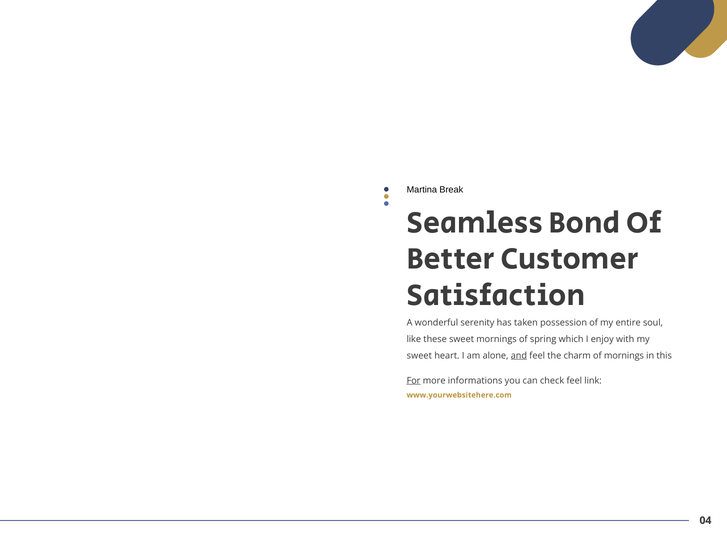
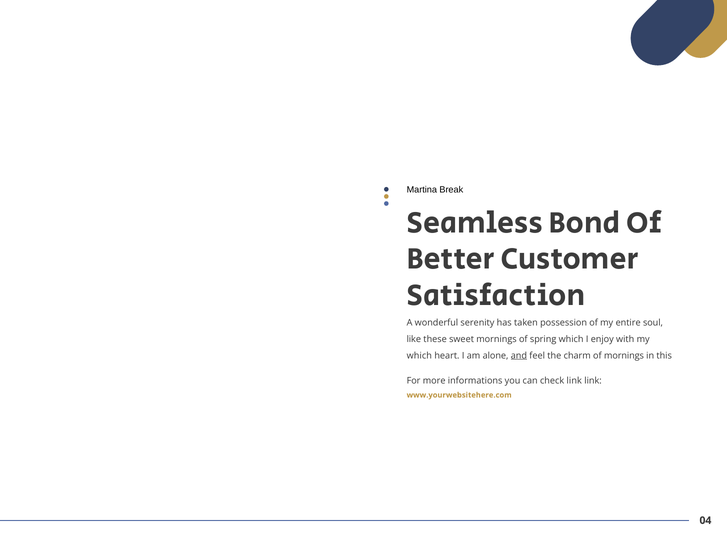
sweet: sweet -> which (419, 356)
For underline: present -> none (414, 381)
check feel: feel -> link (574, 381)
